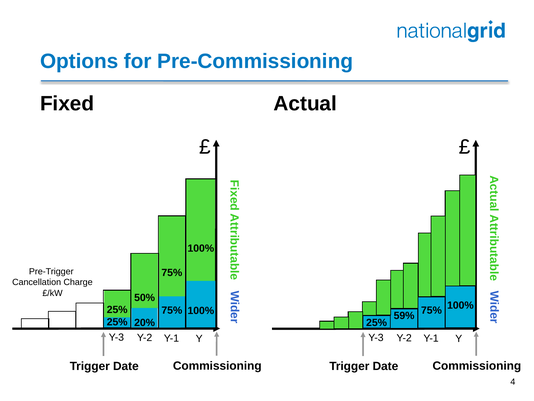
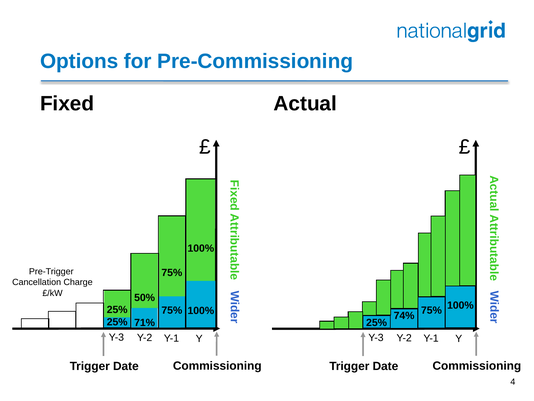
59%: 59% -> 74% (404, 315)
20%: 20% -> 71% (145, 322)
